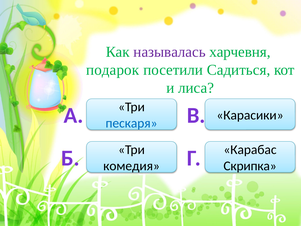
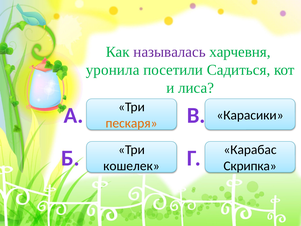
подарок: подарок -> уронила (113, 70)
пескаря colour: blue -> orange (131, 123)
комедия: комедия -> кошелек (131, 166)
